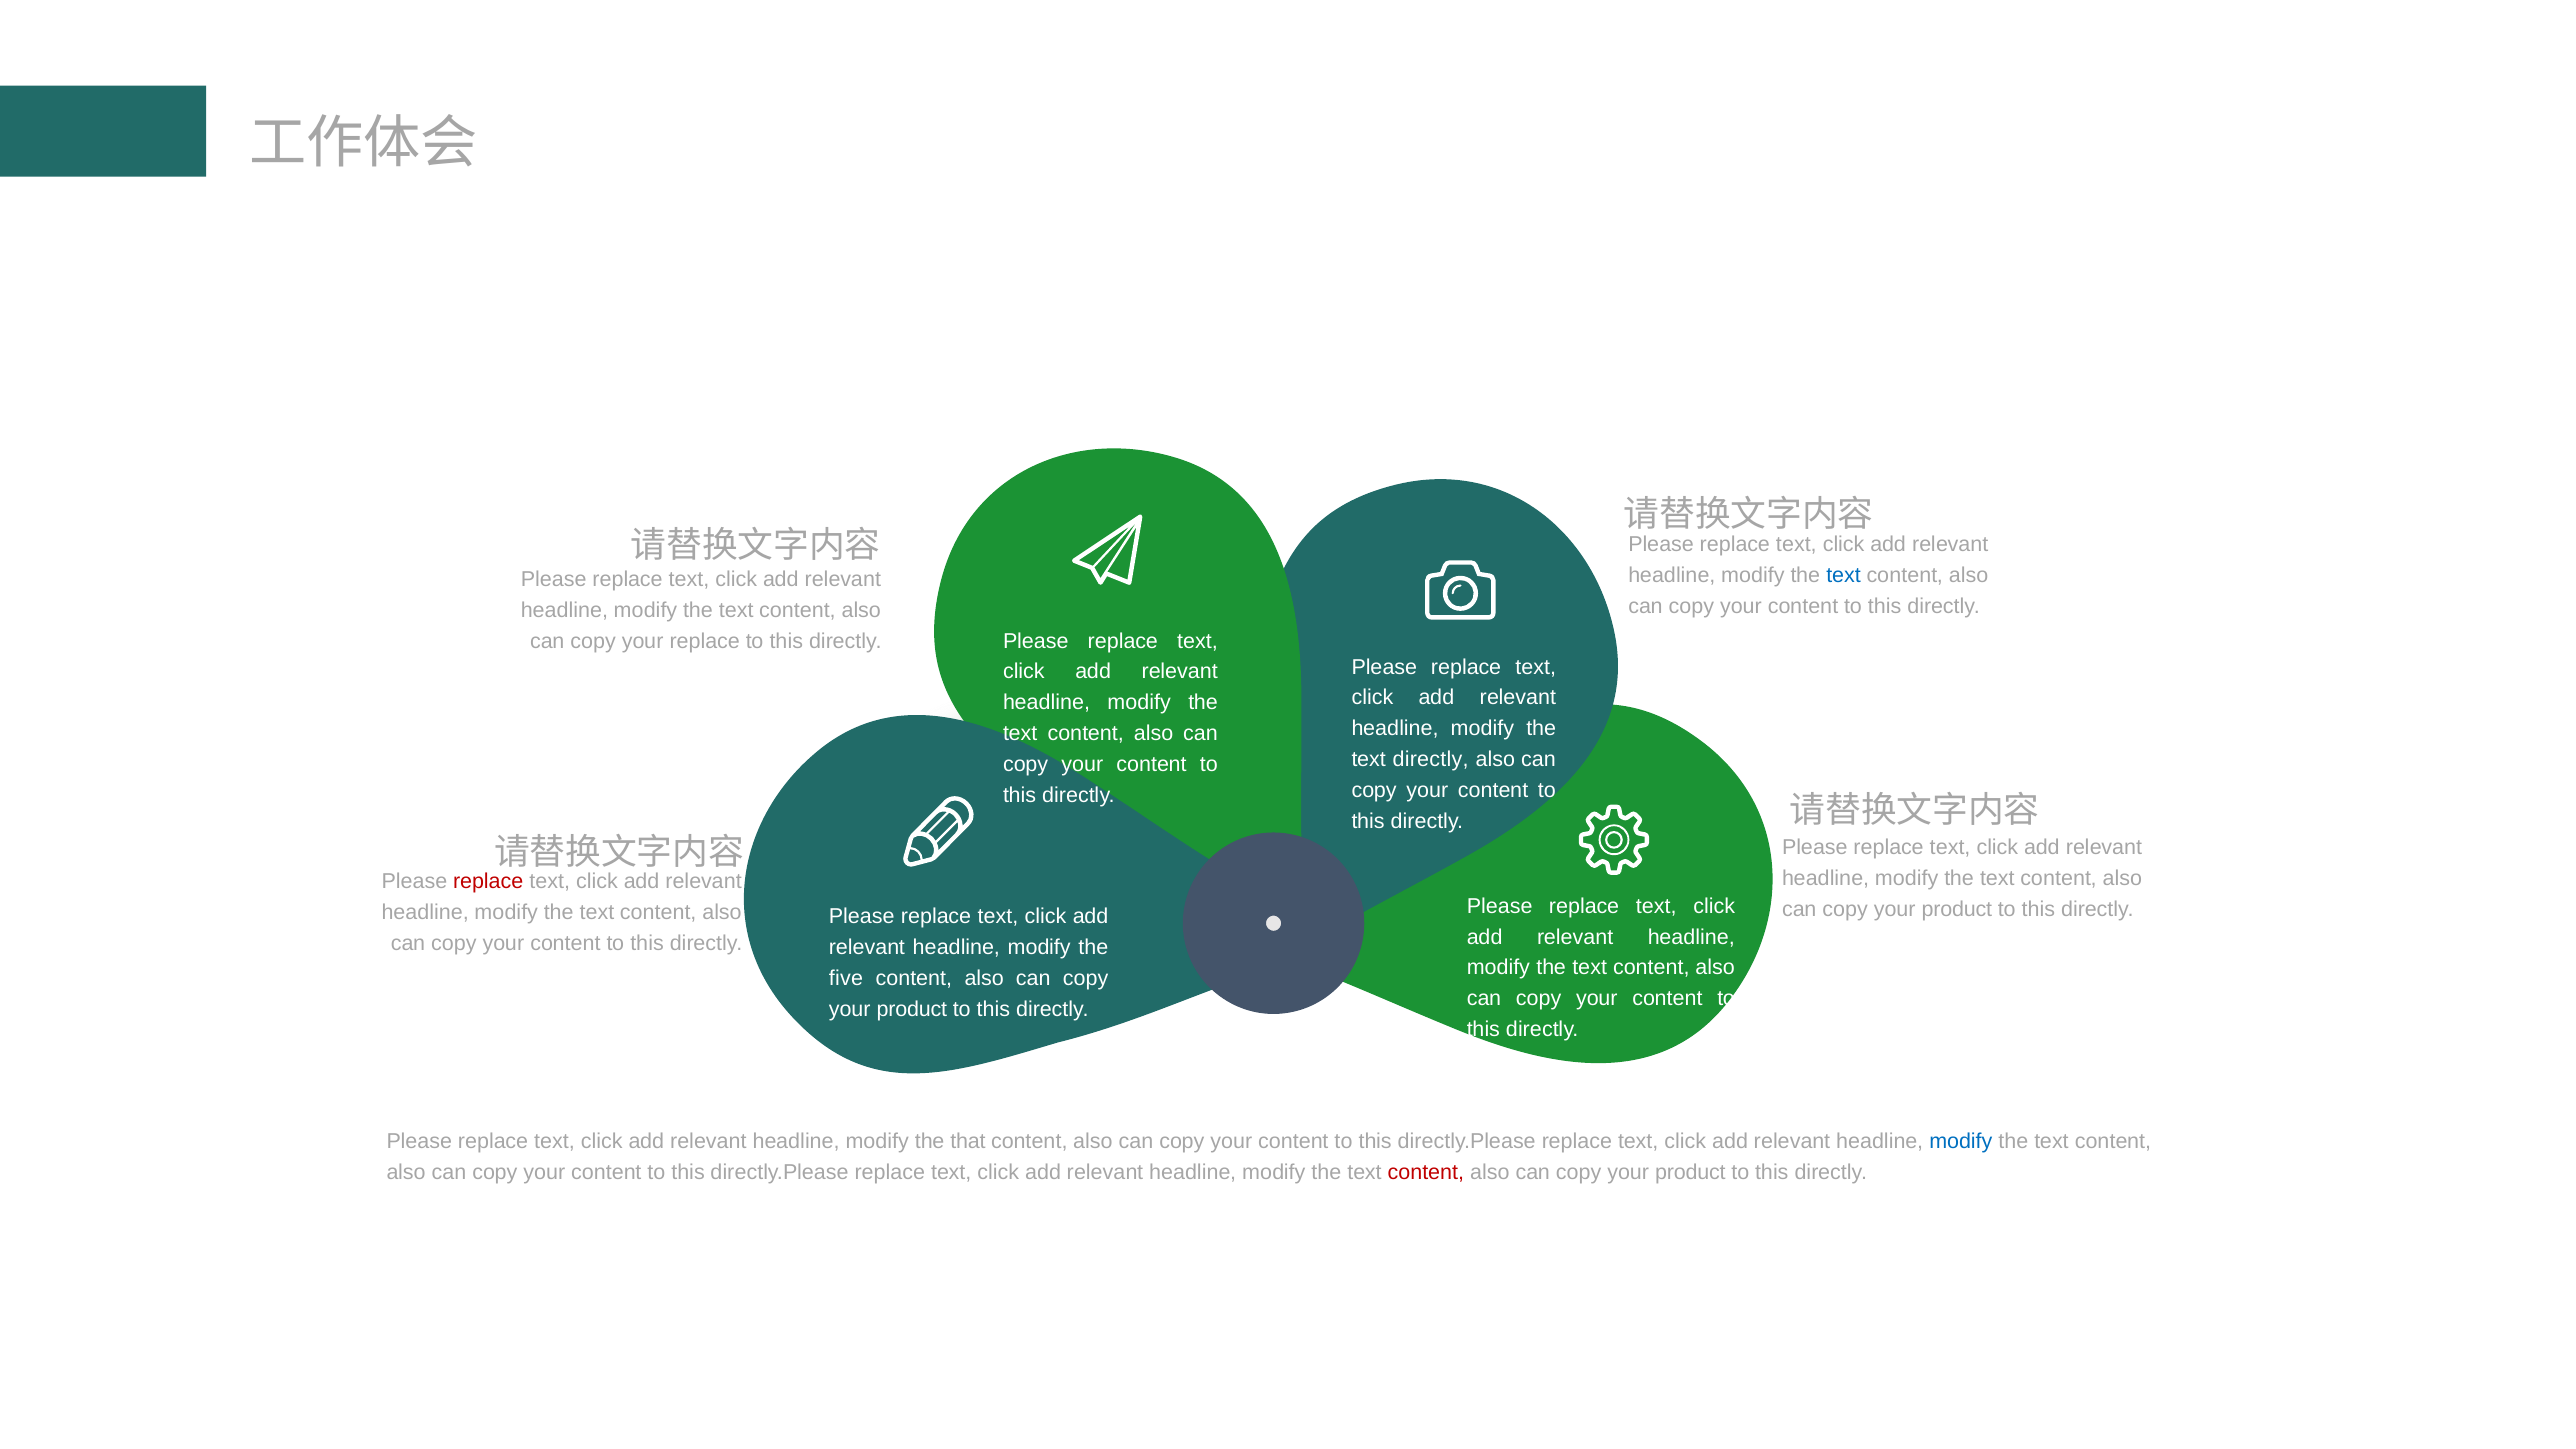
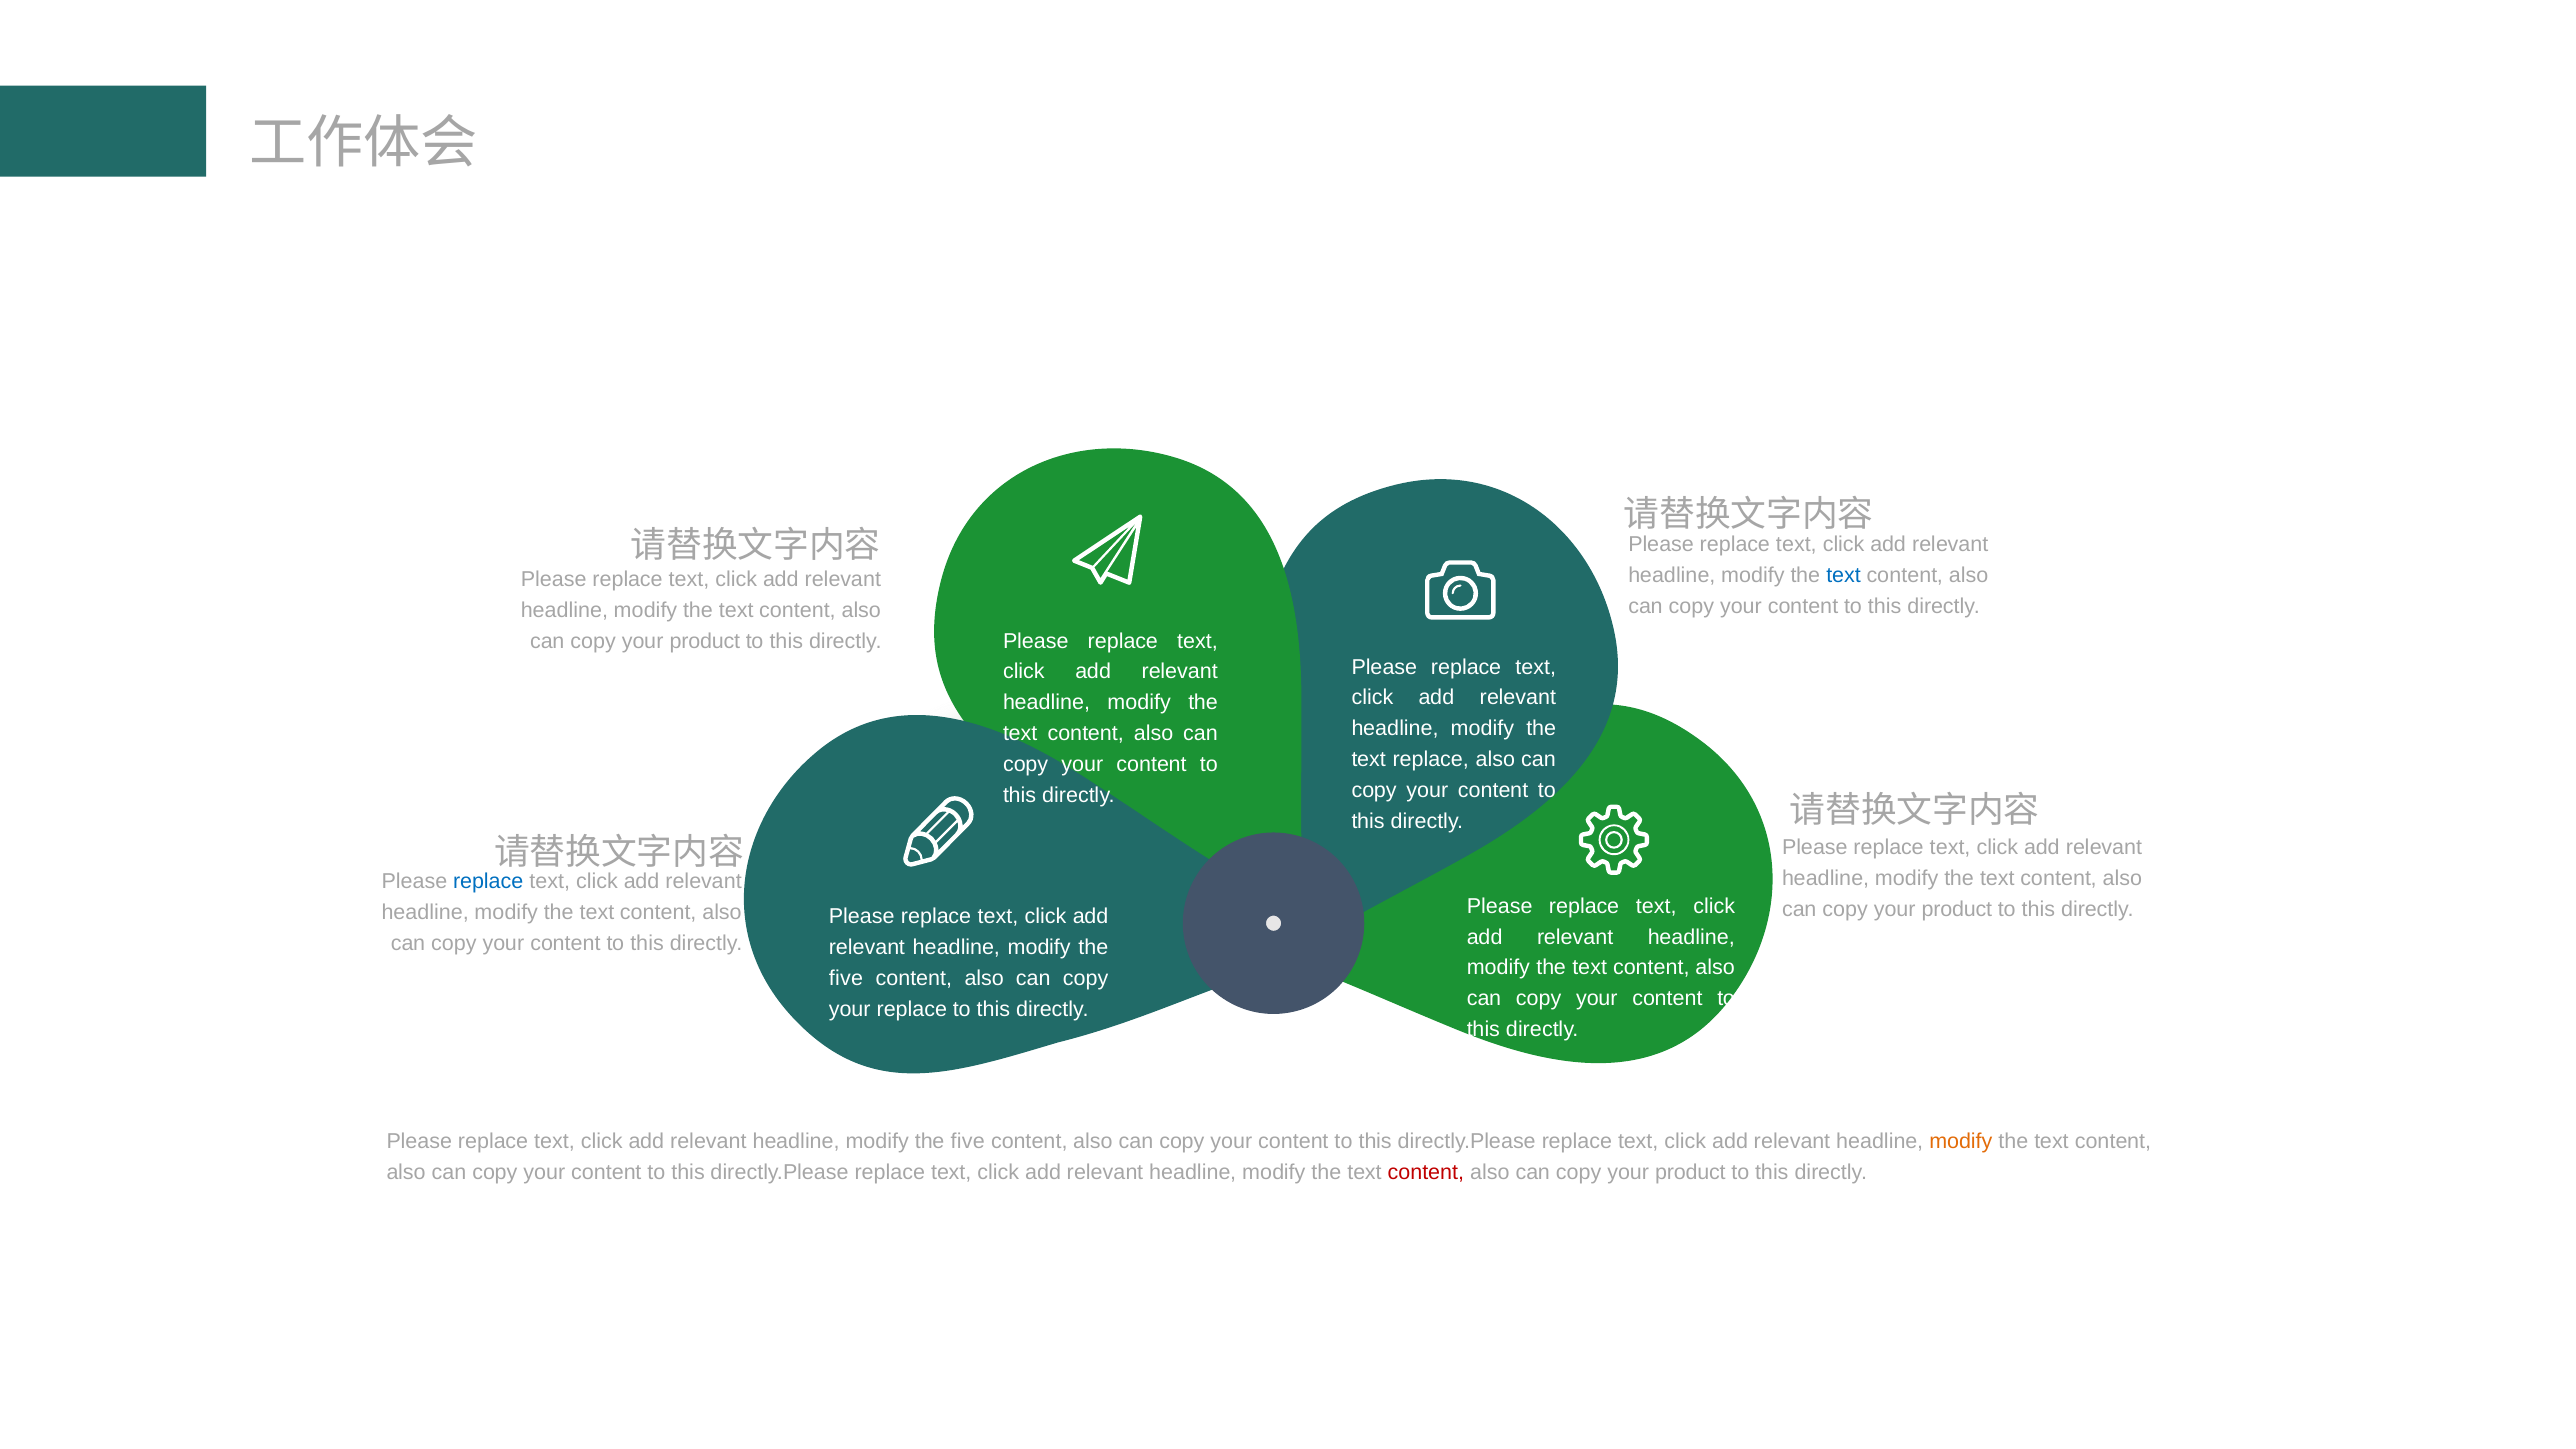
replace: replace -> product (705, 641)
text directly: directly -> replace (1431, 760)
replace colour: red -> blue (488, 882)
product: product -> replace (912, 1009)
that: that -> five (968, 1142)
modify colour: blue -> orange (1961, 1142)
